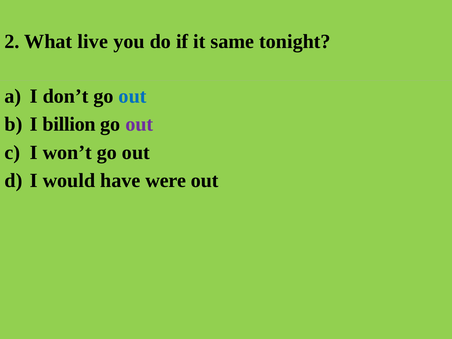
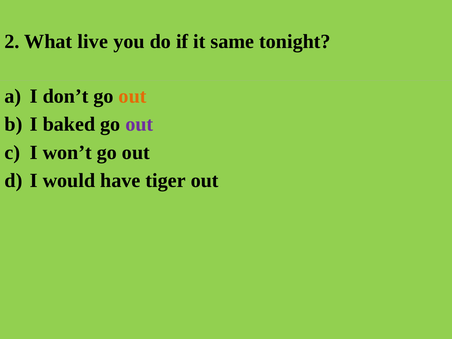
out colour: blue -> orange (133, 96)
billion: billion -> baked (69, 124)
were: were -> tiger (166, 181)
